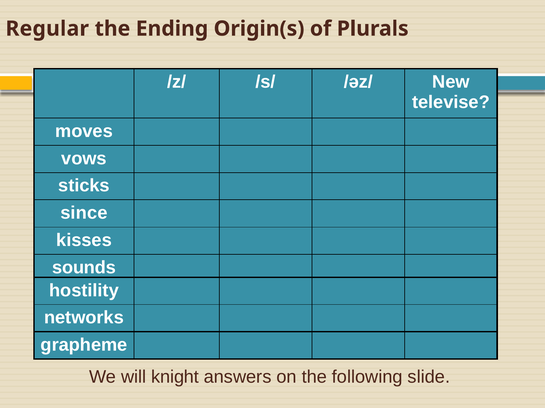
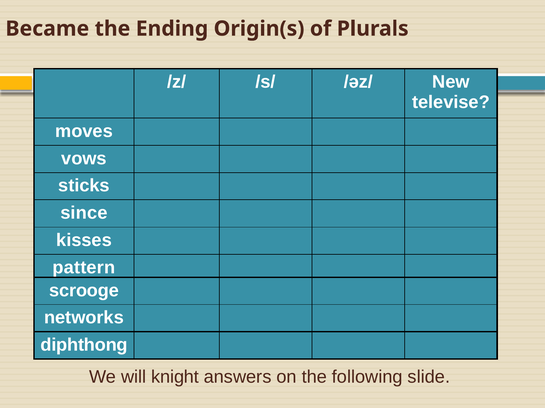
Regular: Regular -> Became (47, 29)
sounds: sounds -> pattern (84, 268)
hostility: hostility -> scrooge (84, 291)
grapheme: grapheme -> diphthong (84, 345)
